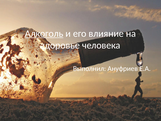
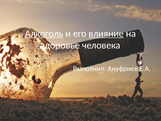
влияние underline: none -> present (106, 33)
